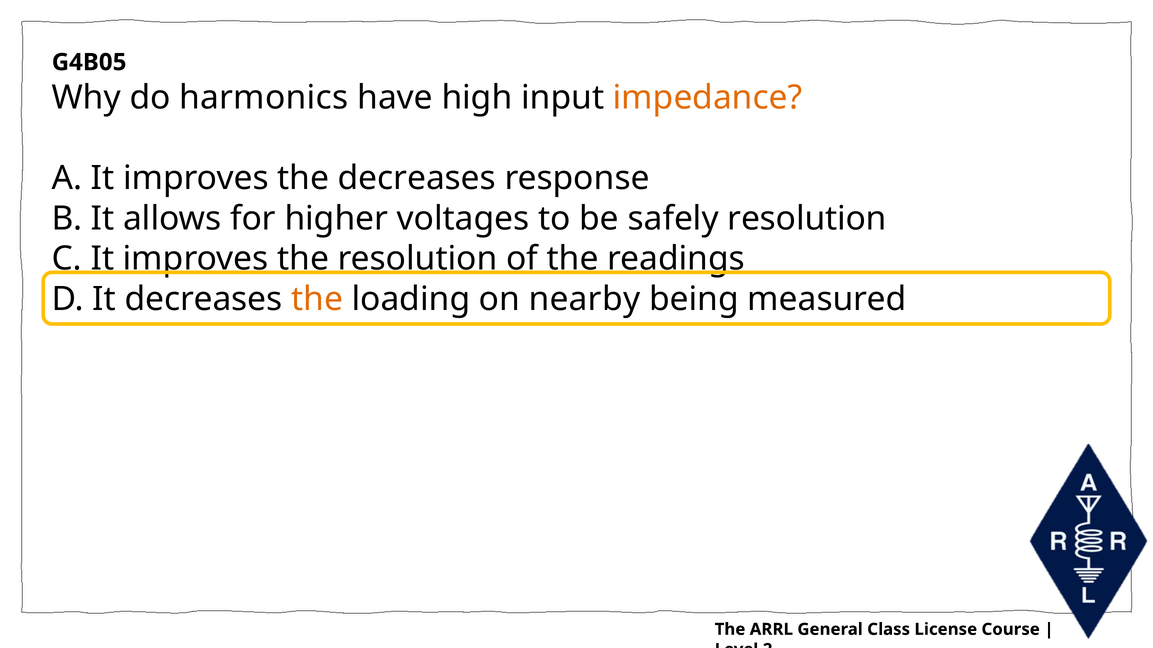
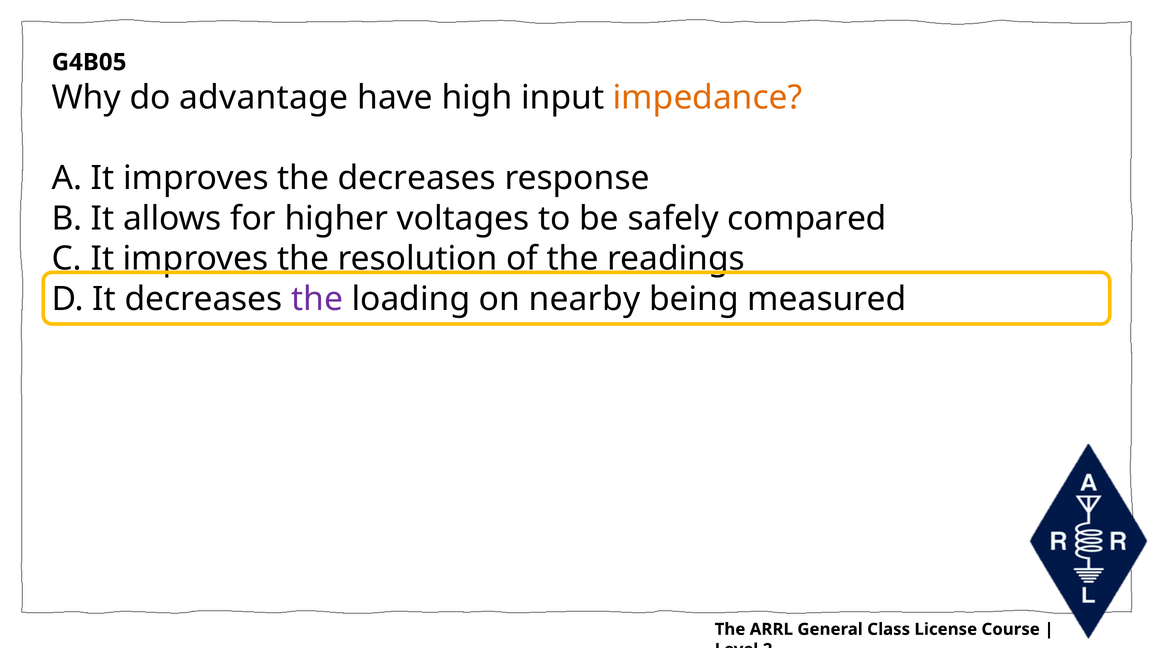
harmonics: harmonics -> advantage (264, 98)
safely resolution: resolution -> compared (807, 219)
the colour: orange -> purple (317, 299)
